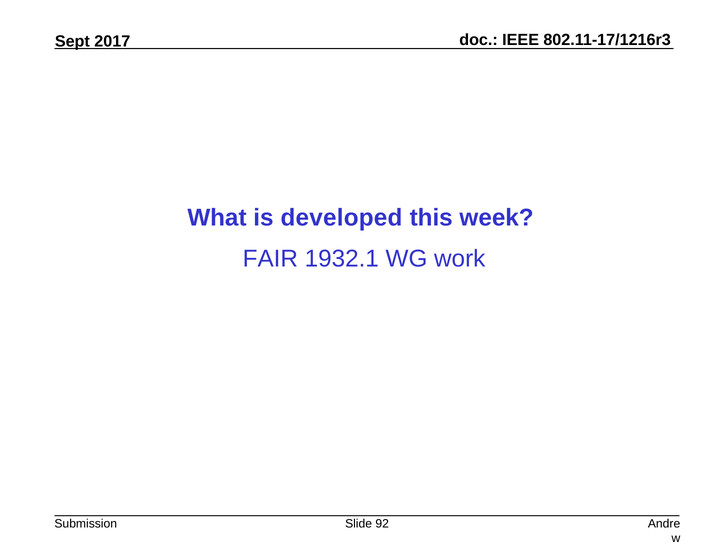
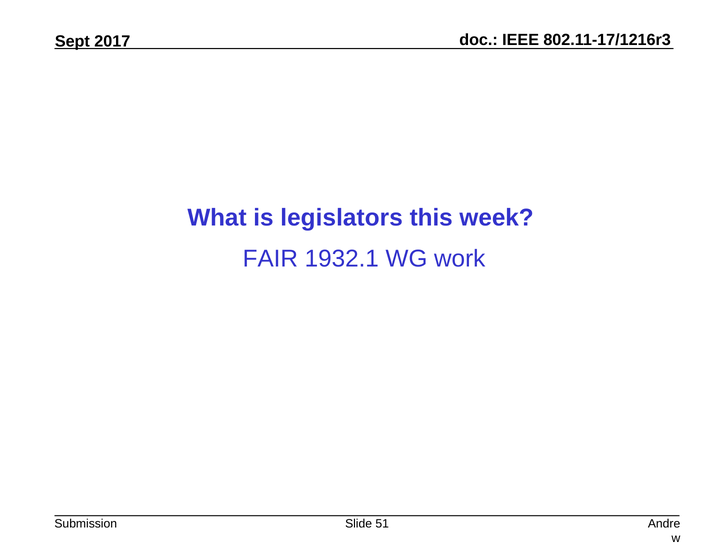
developed: developed -> legislators (342, 218)
92: 92 -> 51 (382, 524)
